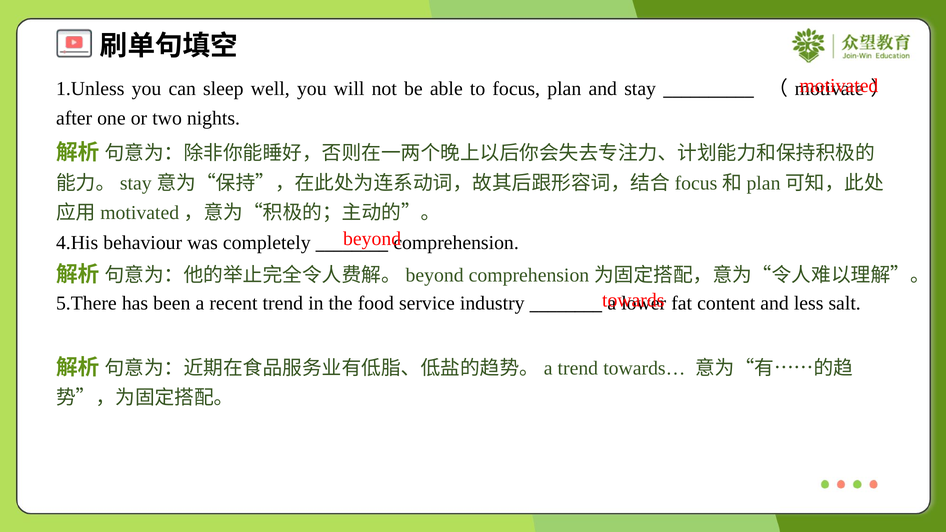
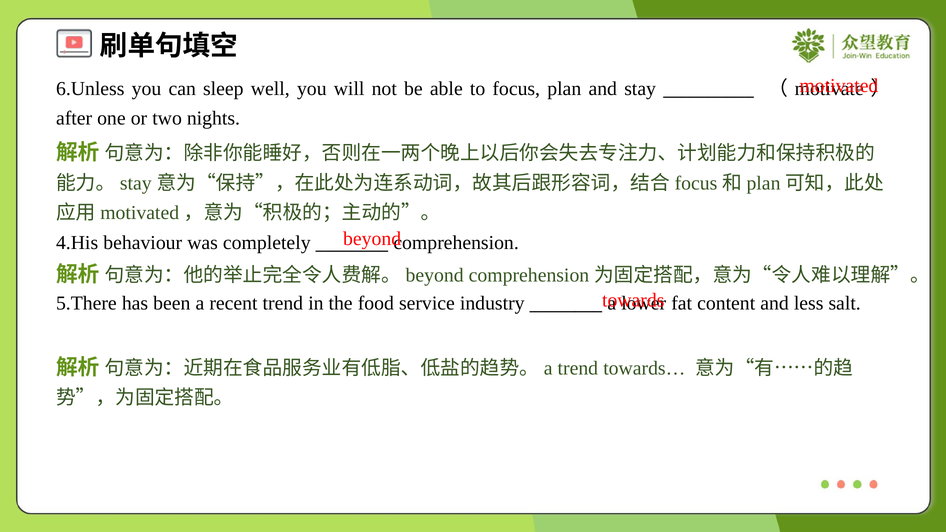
1.Unless: 1.Unless -> 6.Unless (90, 89)
